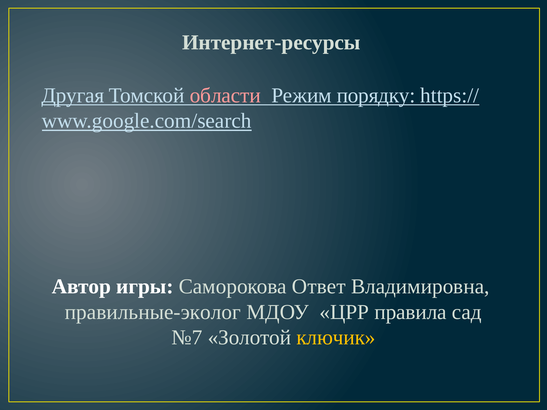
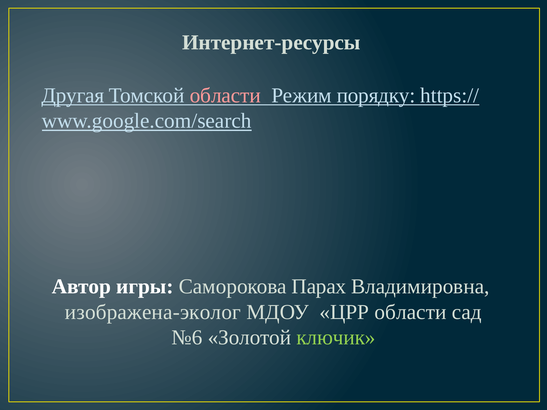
Ответ: Ответ -> Парах (319, 287)
правильные-эколог: правильные-эколог -> изображена-эколог (153, 312)
ЦРР правила: правила -> области (410, 312)
№7: №7 -> №6 (187, 338)
ключик colour: yellow -> light green (336, 338)
